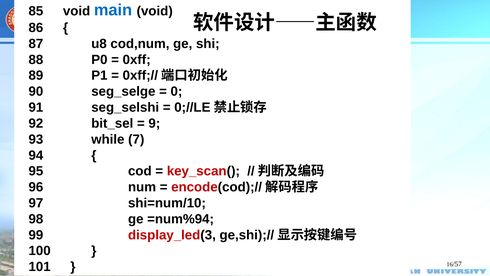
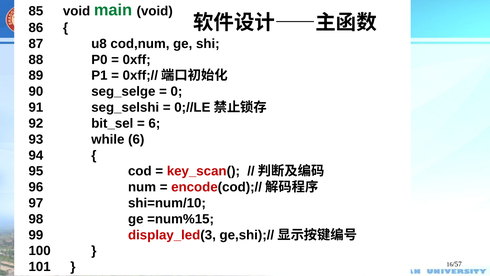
main colour: blue -> green (113, 10)
9: 9 -> 6 (154, 123)
while 7: 7 -> 6 (136, 139)
=num%94: =num%94 -> =num%15 (181, 219)
